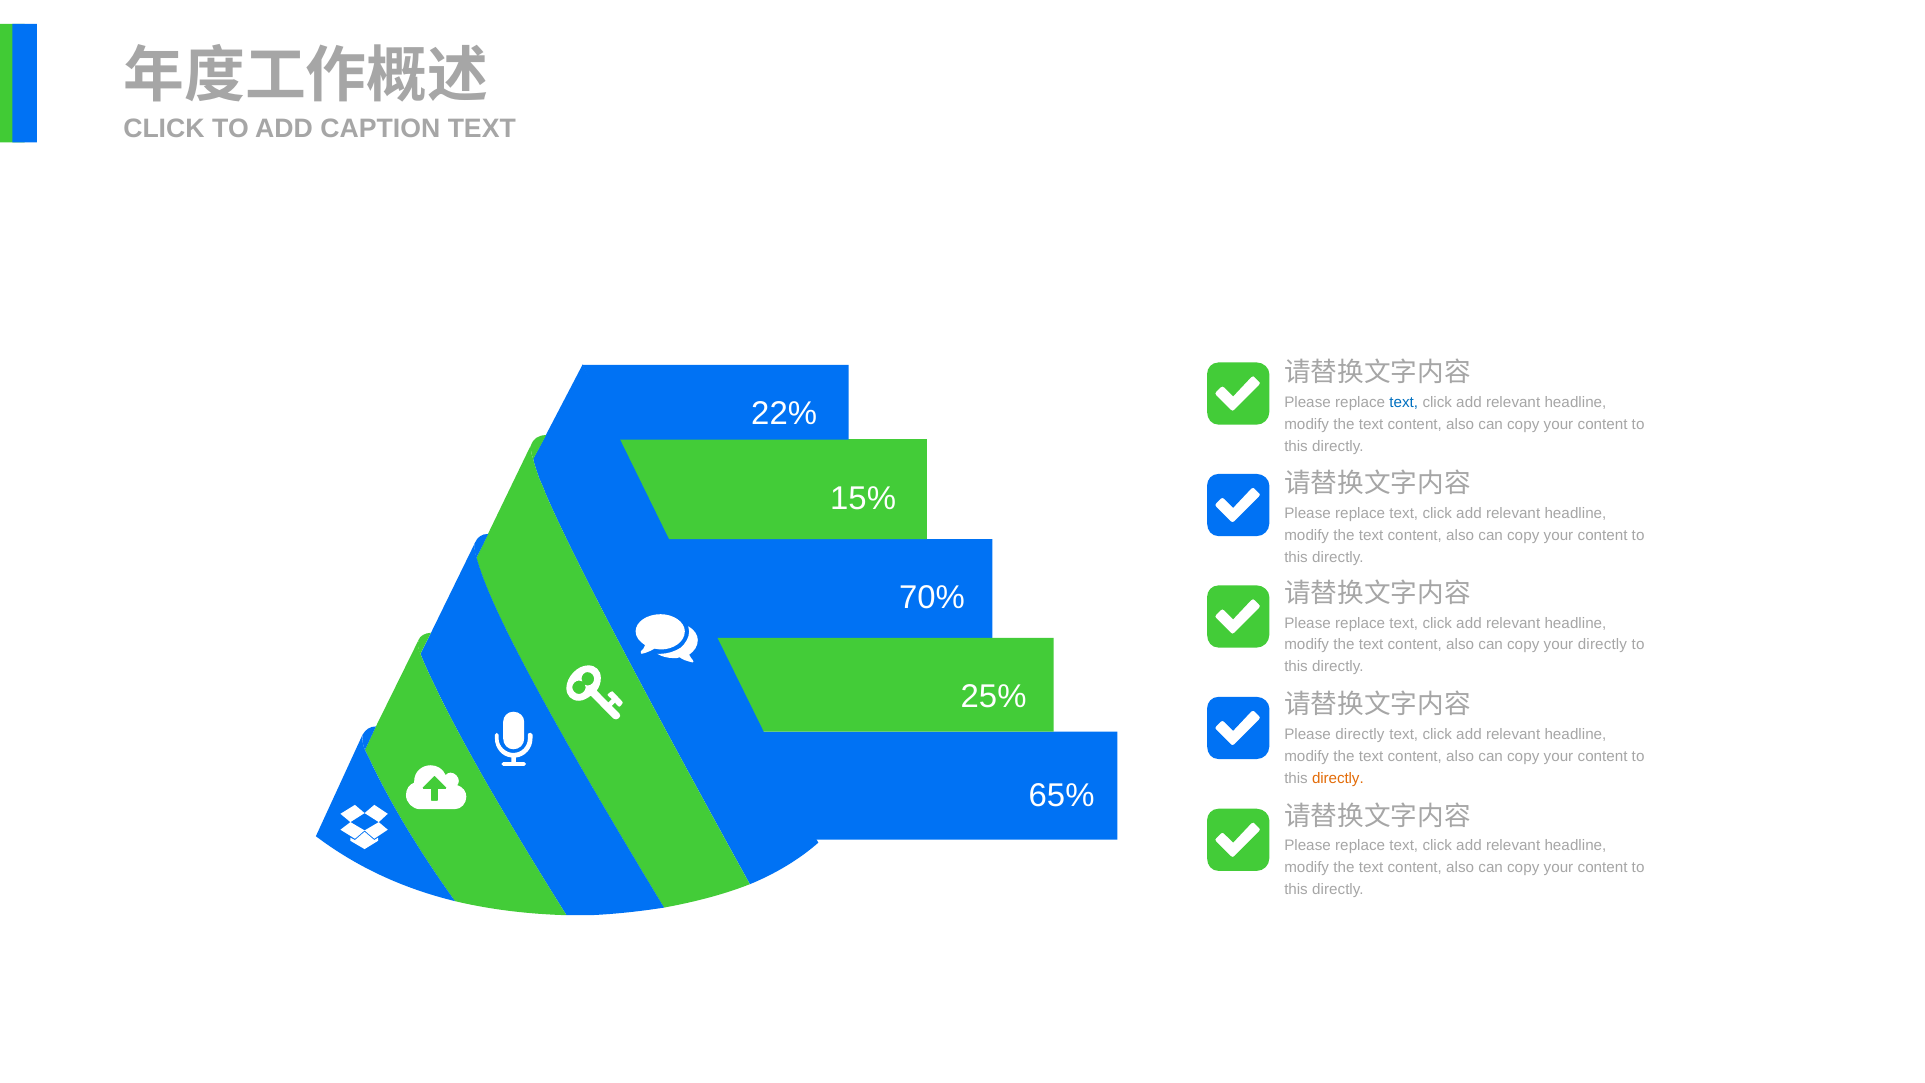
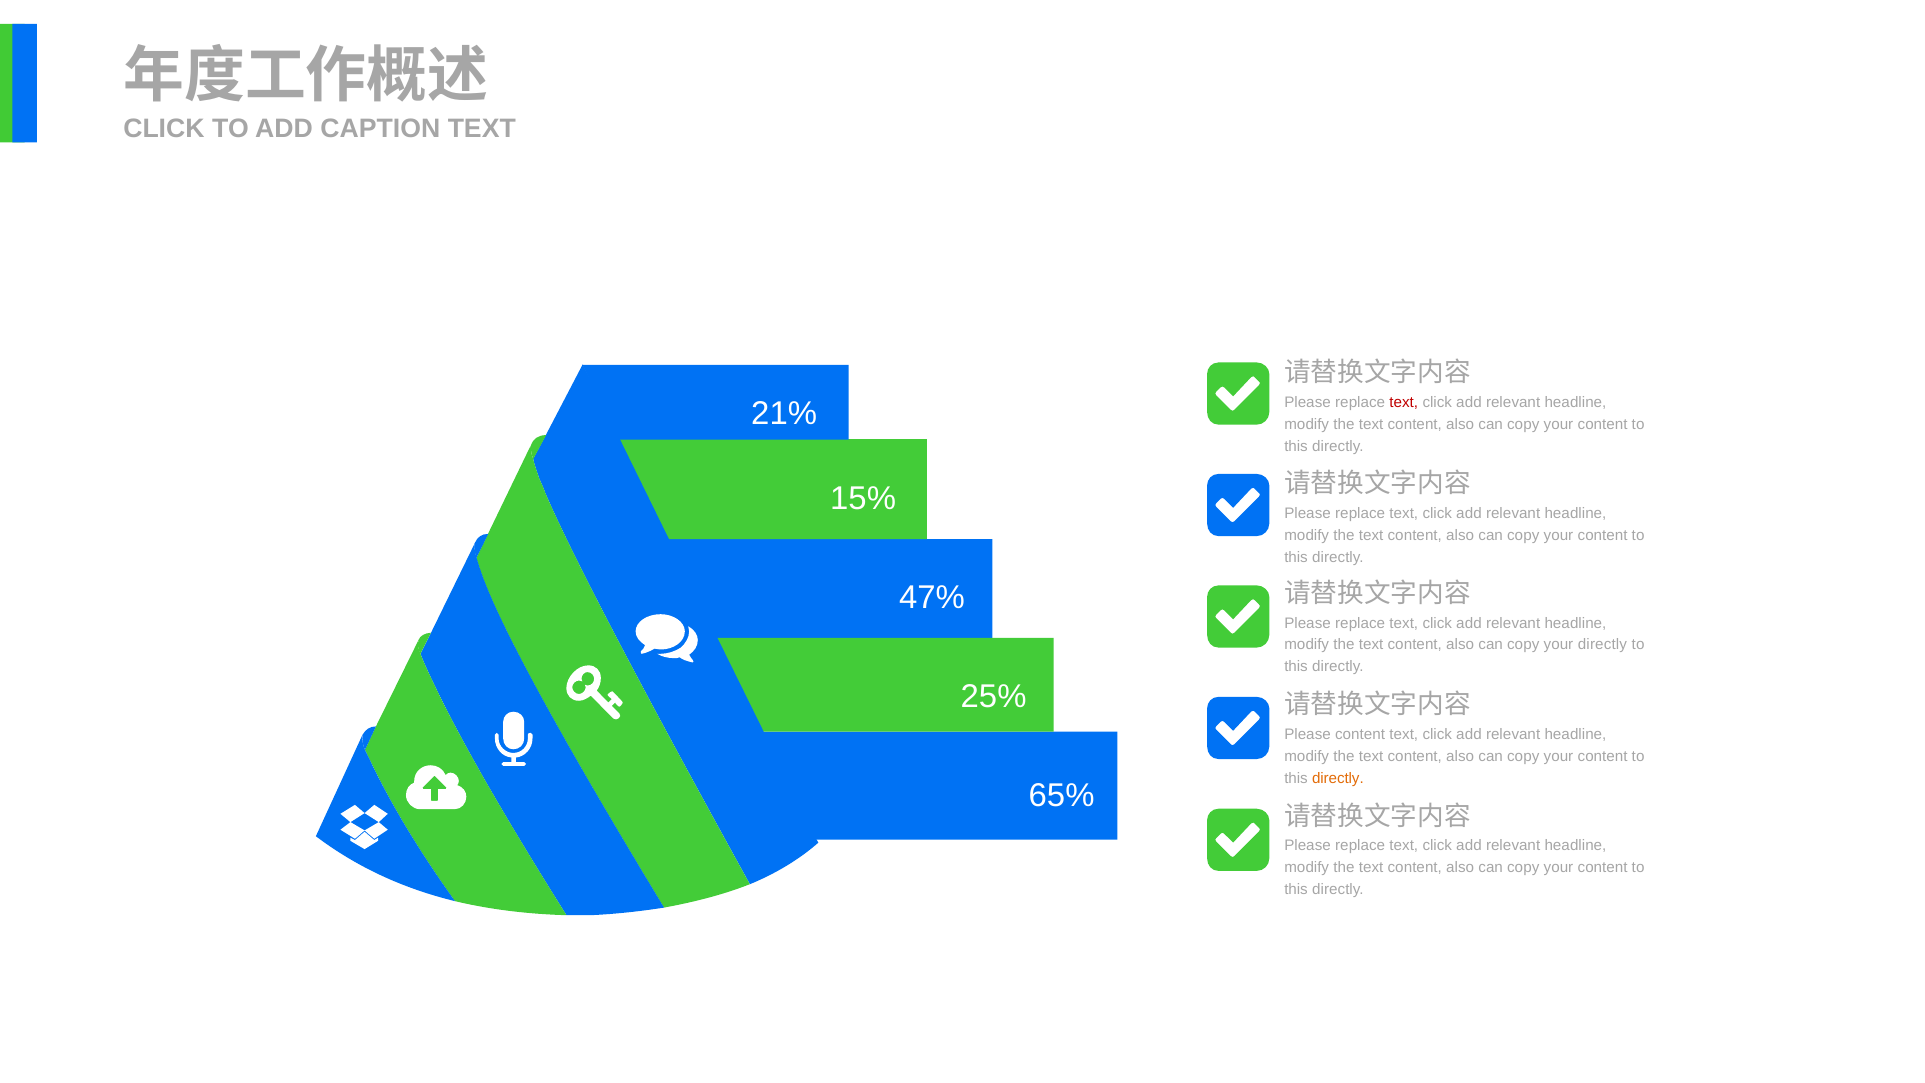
text colour: blue -> red (1404, 402)
22%: 22% -> 21% (784, 413)
70%: 70% -> 47% (932, 598)
Please directly: directly -> content (1360, 734)
